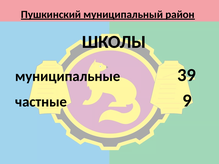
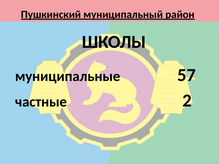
39: 39 -> 57 (187, 75)
9: 9 -> 2 (187, 101)
